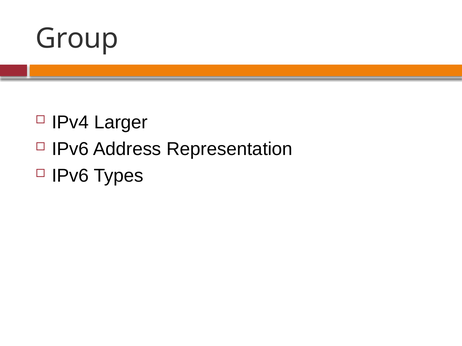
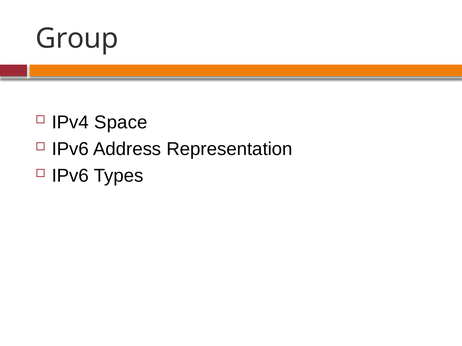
Larger: Larger -> Space (121, 122)
